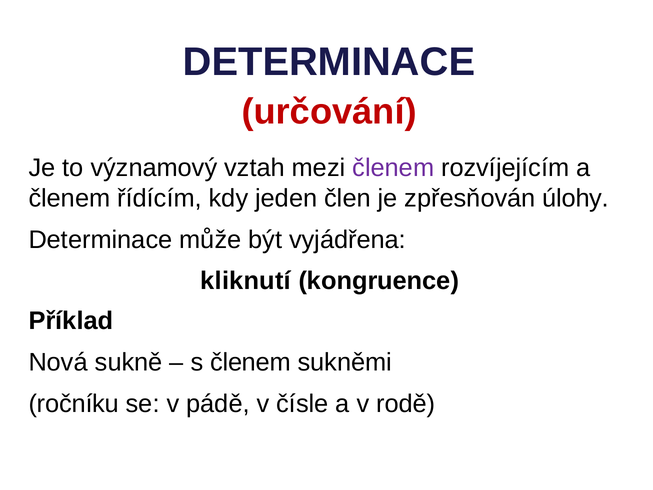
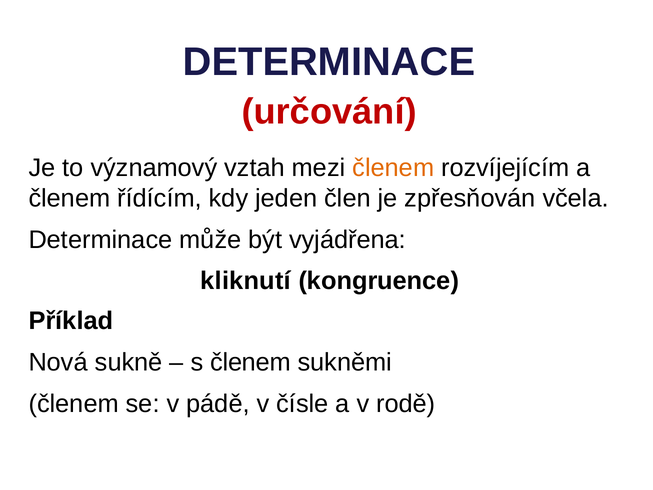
členem colour: purple -> orange (393, 168)
úlohy: úlohy -> včela (576, 198)
ročníku: ročníku -> členem (74, 404)
